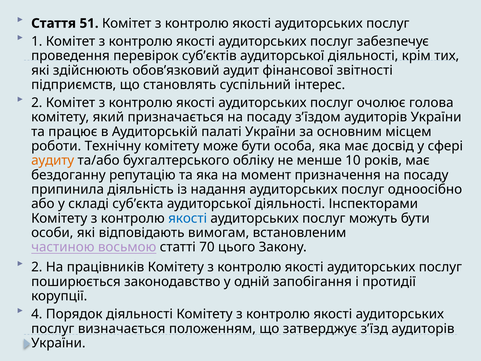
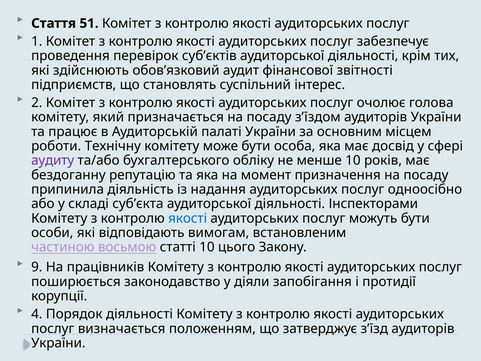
аудиту colour: orange -> purple (53, 160)
статті 70: 70 -> 10 (207, 247)
2: 2 -> 9 (37, 267)
одній: одній -> діяли (252, 281)
